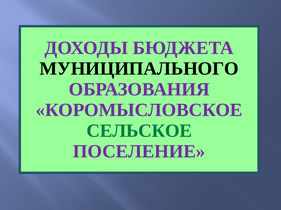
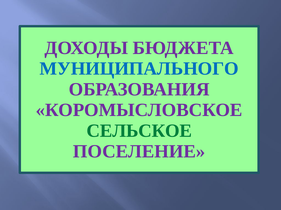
МУНИЦИПАЛЬНОГО colour: black -> blue (139, 69)
